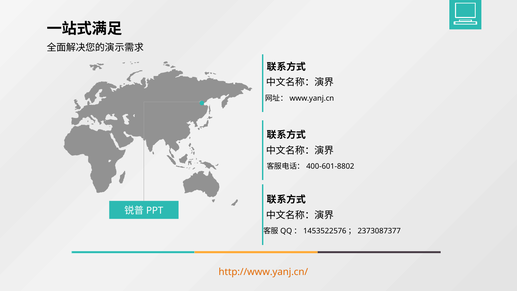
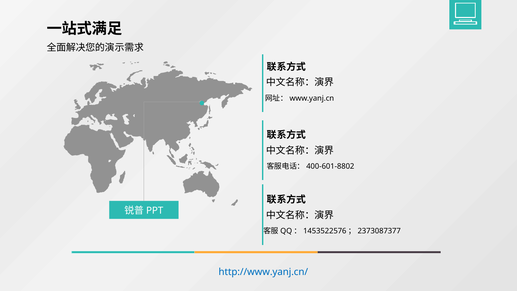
http://www.yanj.cn/ colour: orange -> blue (263, 272)
